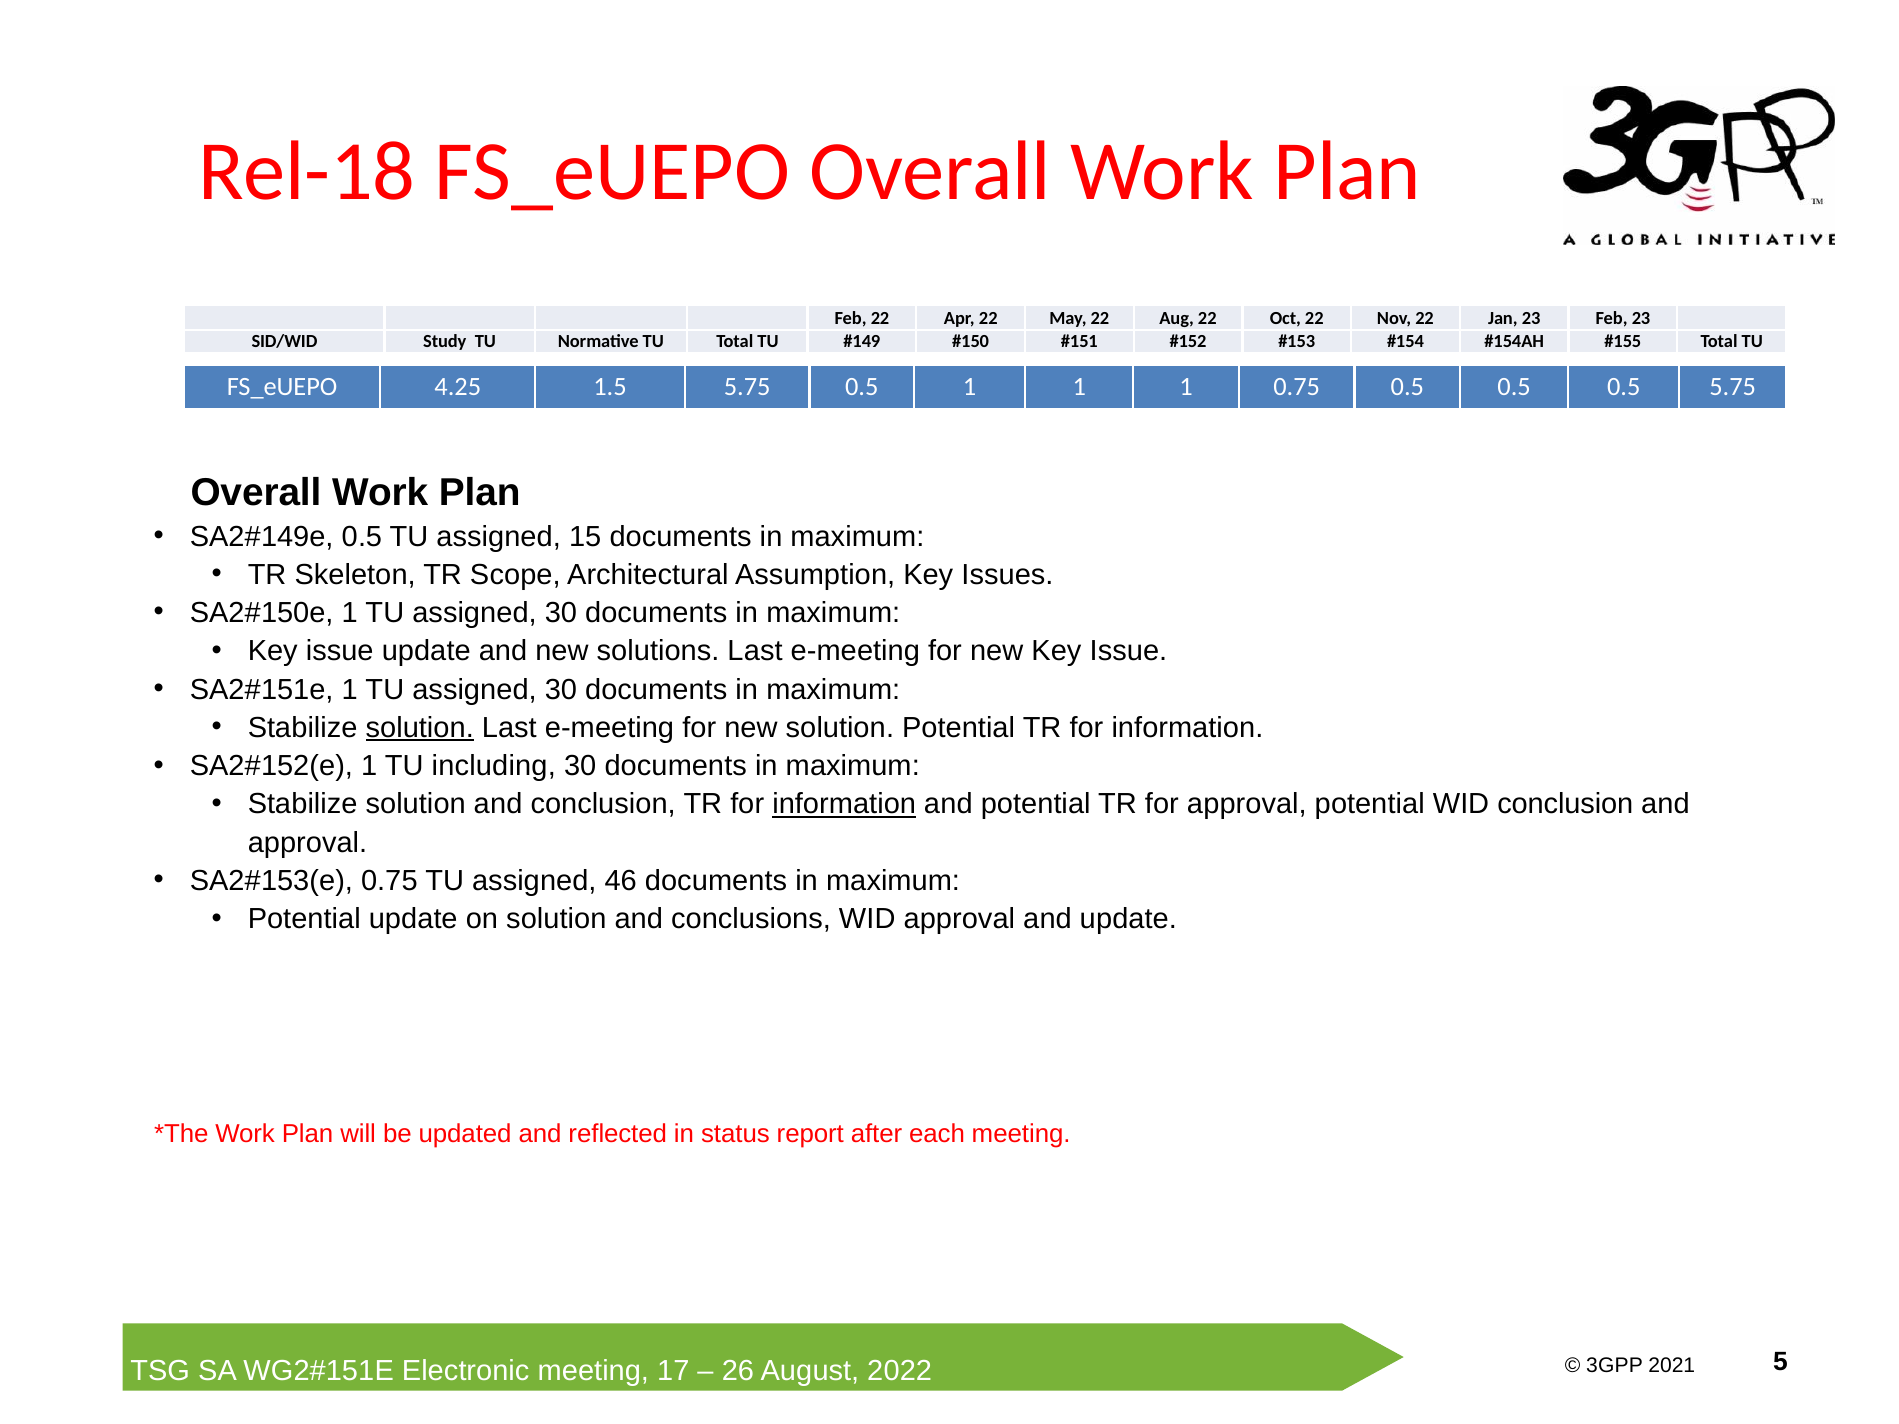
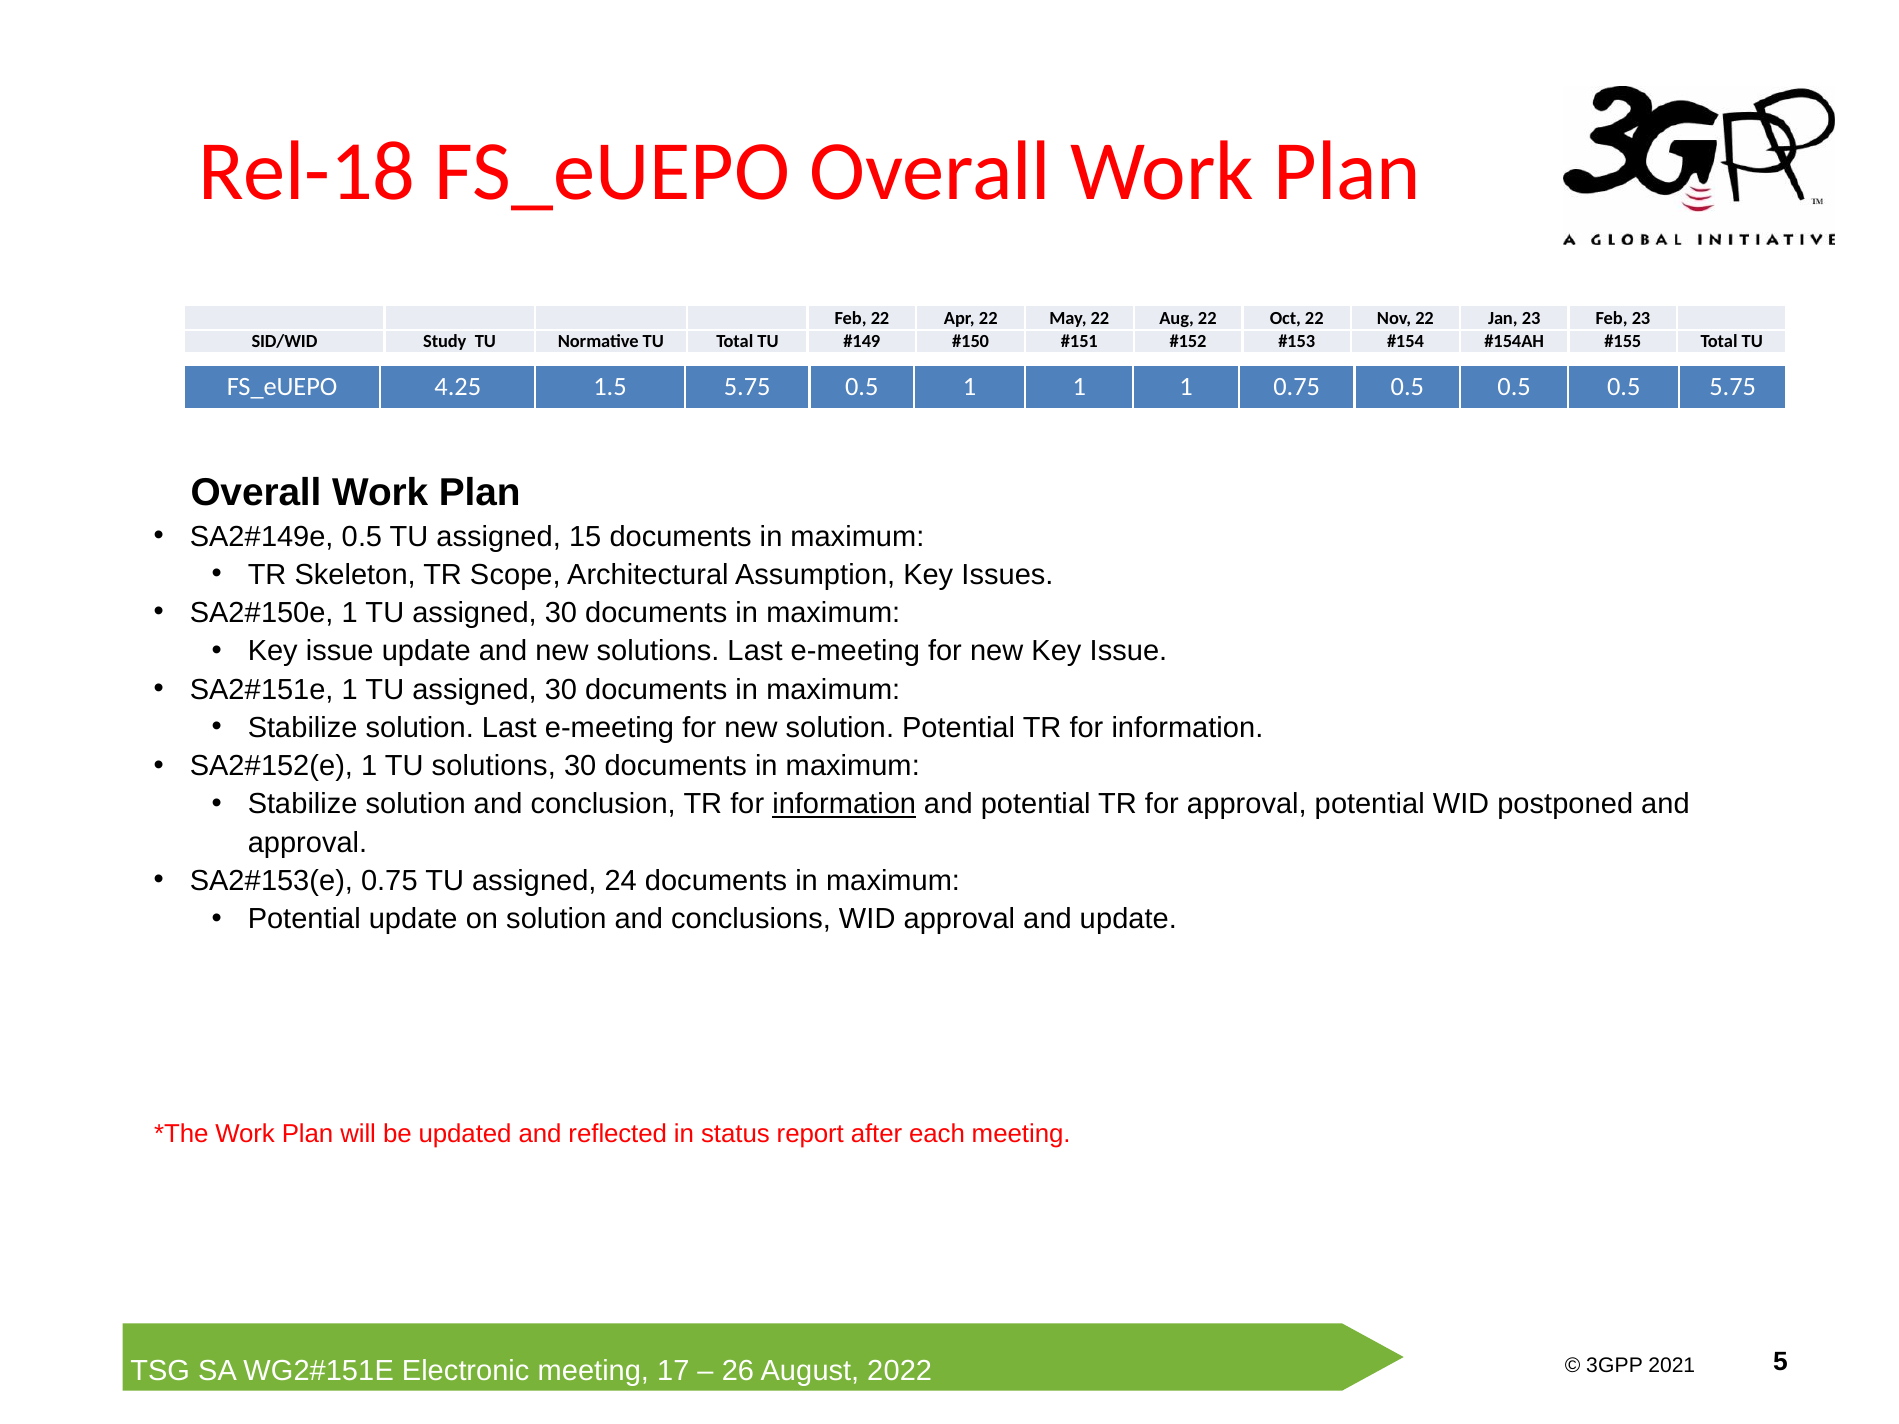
solution underline: present -> none (420, 728)
TU including: including -> solutions (494, 766)
WID conclusion: conclusion -> postponed (1565, 805)
46: 46 -> 24 (621, 881)
